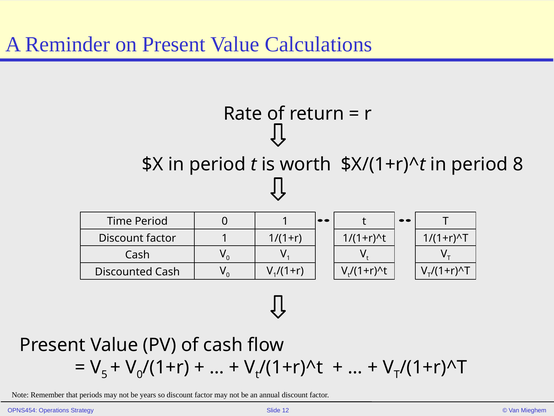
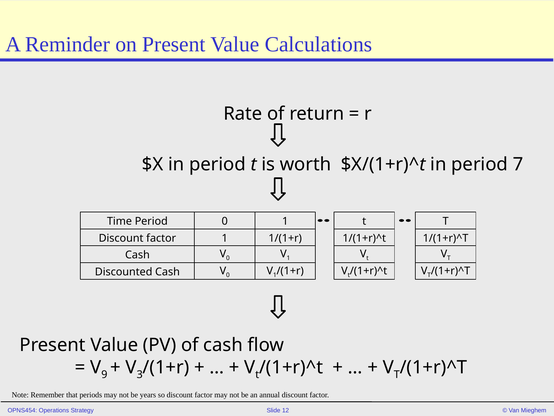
8: 8 -> 7 (518, 164)
5: 5 -> 9 (104, 374)
0: 0 -> 3 (140, 374)
